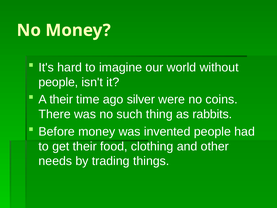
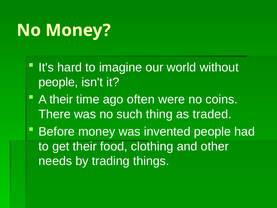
silver: silver -> often (141, 99)
rabbits: rabbits -> traded (212, 114)
